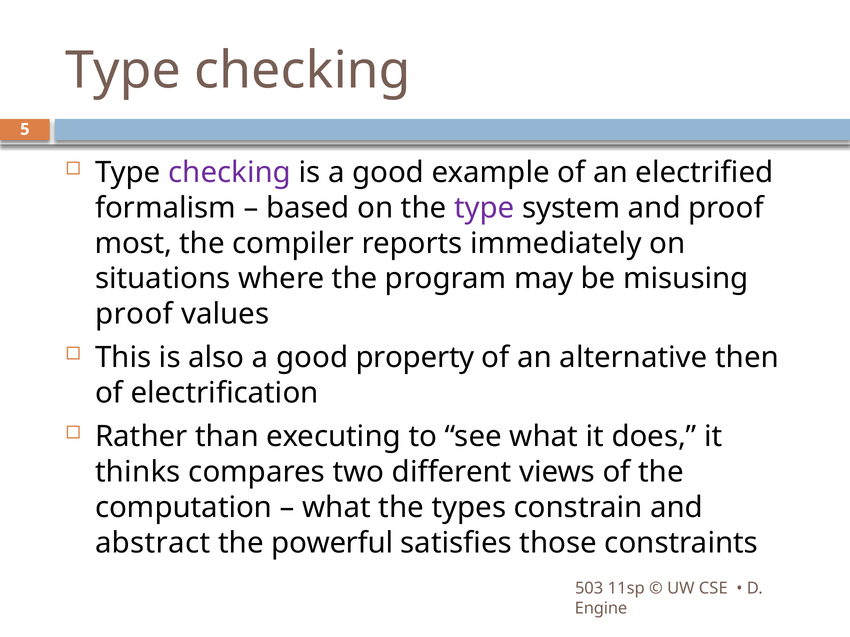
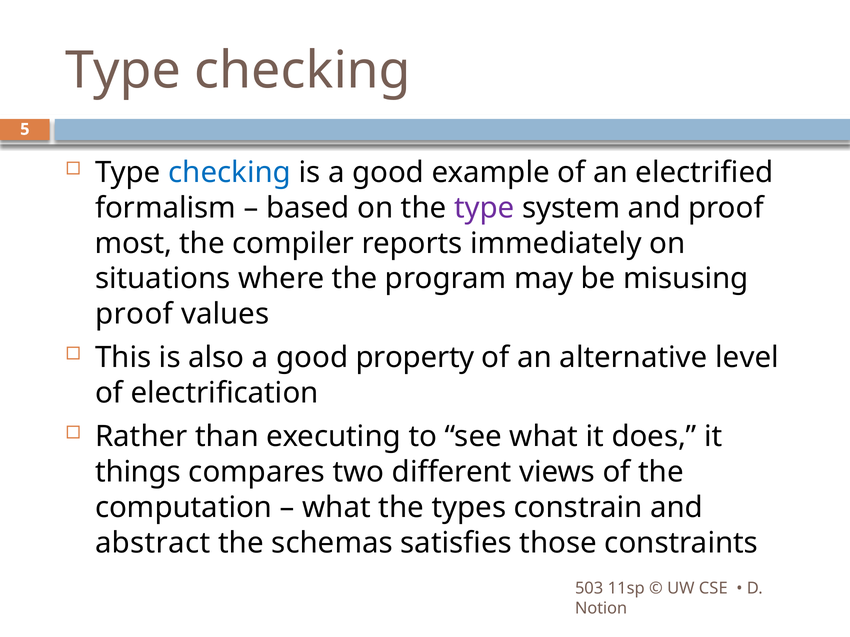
checking colour: purple -> blue (230, 173)
then: then -> level (747, 358)
thinks: thinks -> things (138, 472)
powerful: powerful -> schemas (332, 543)
Engine: Engine -> Notion (601, 609)
